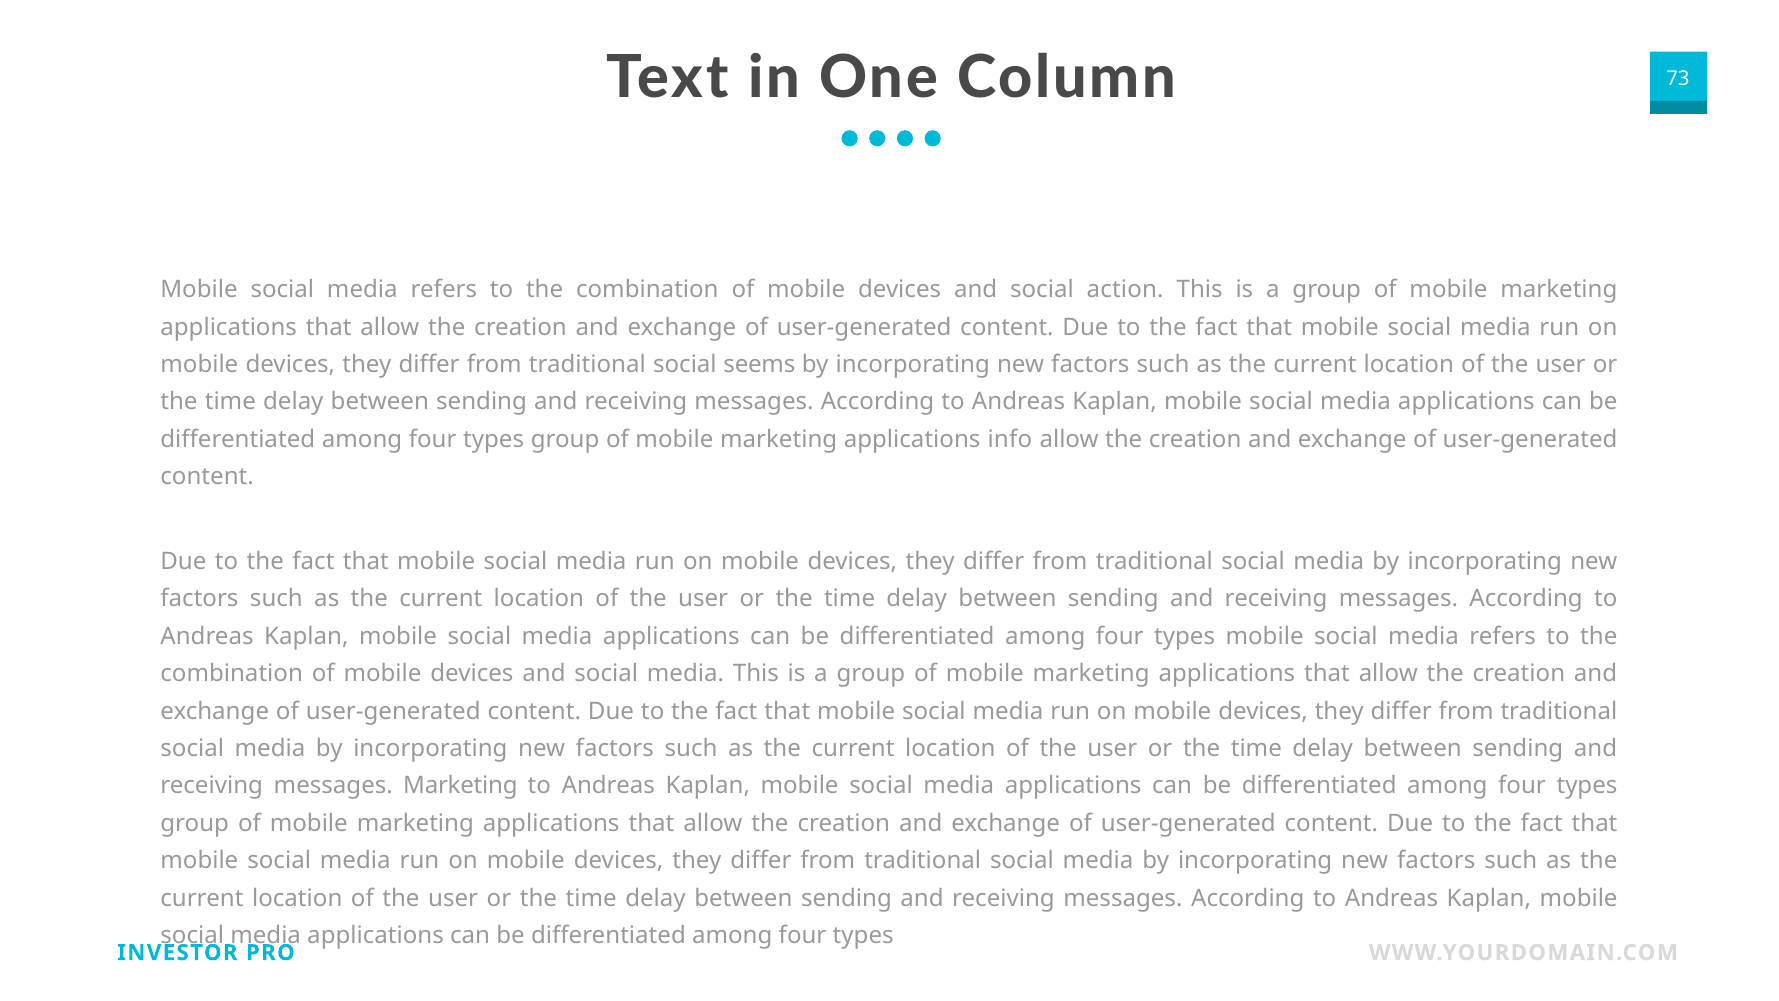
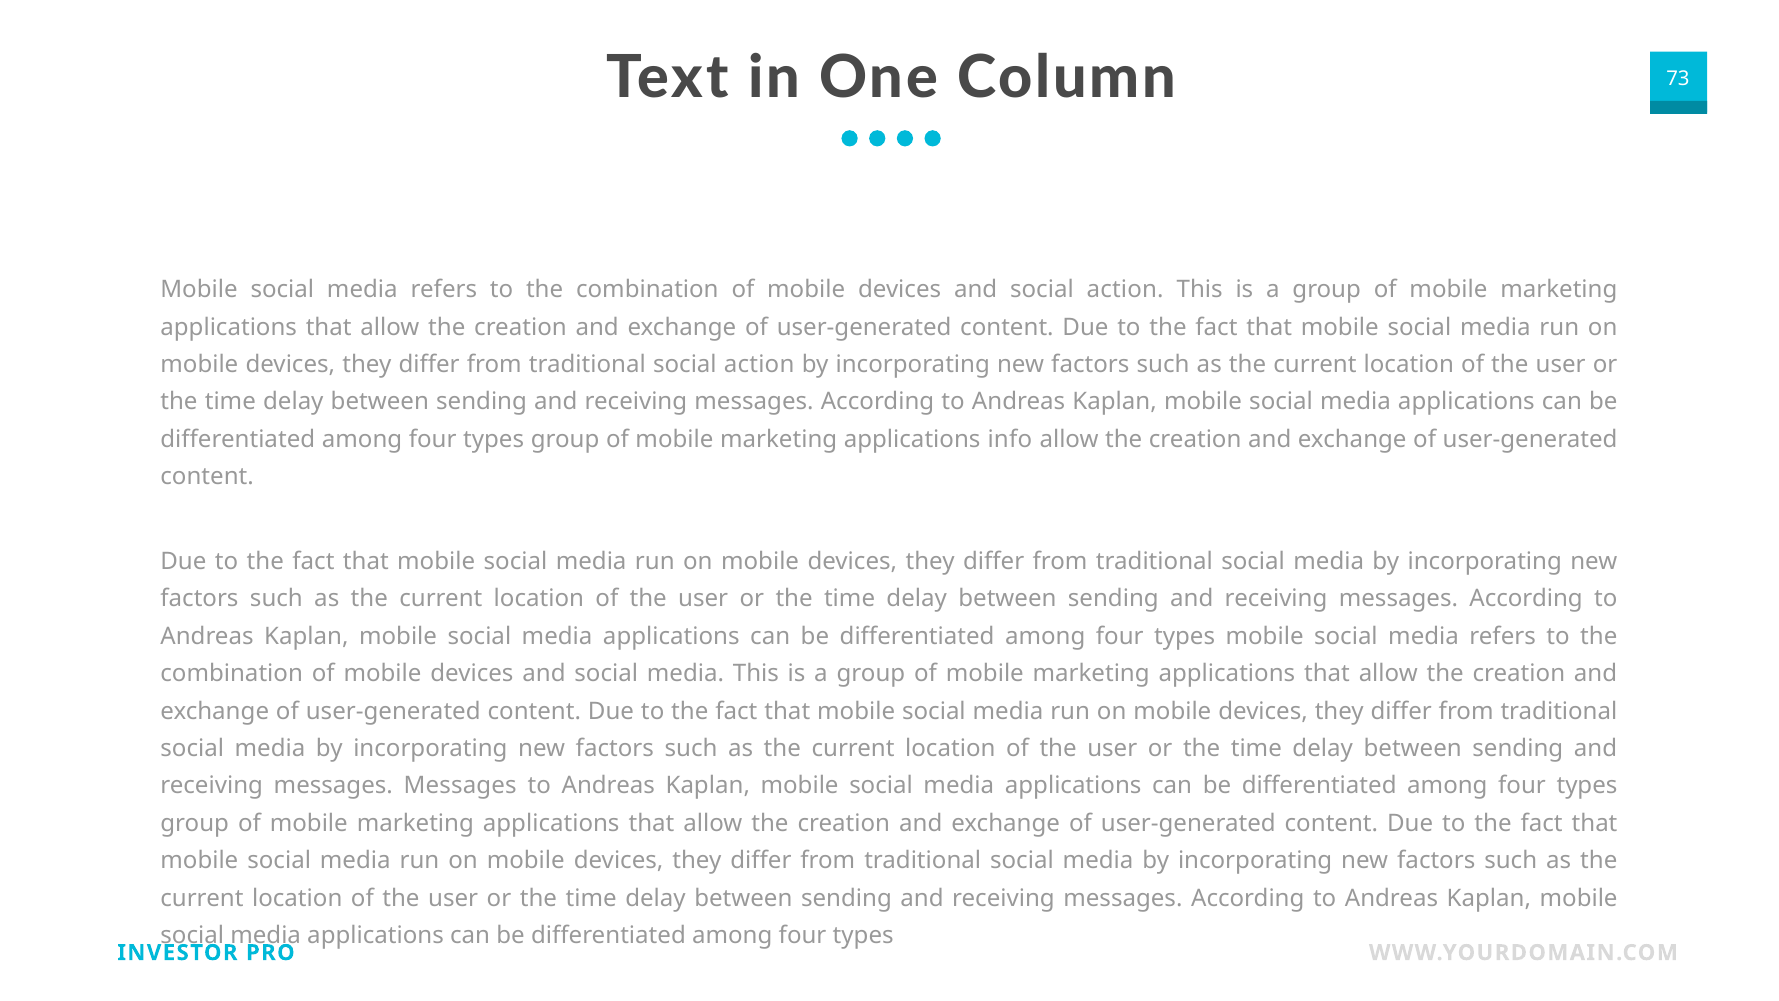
traditional social seems: seems -> action (759, 365)
messages Marketing: Marketing -> Messages (460, 786)
